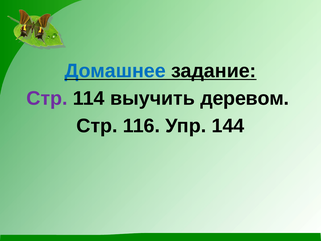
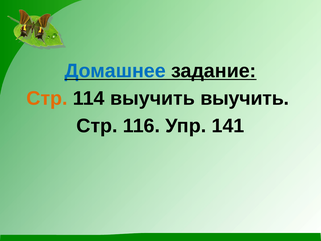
Стр colour: purple -> orange (47, 98)
выучить деревом: деревом -> выучить (245, 98)
144: 144 -> 141 (228, 126)
